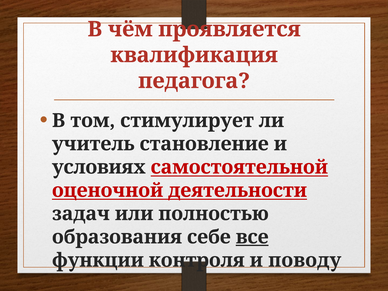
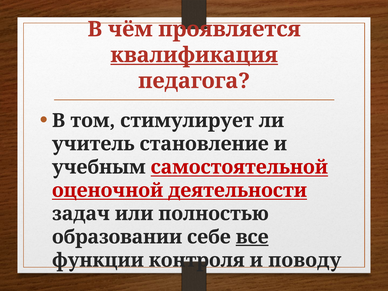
квалификация underline: none -> present (194, 55)
условиях: условиях -> учебным (99, 167)
образования: образования -> образовании (117, 237)
